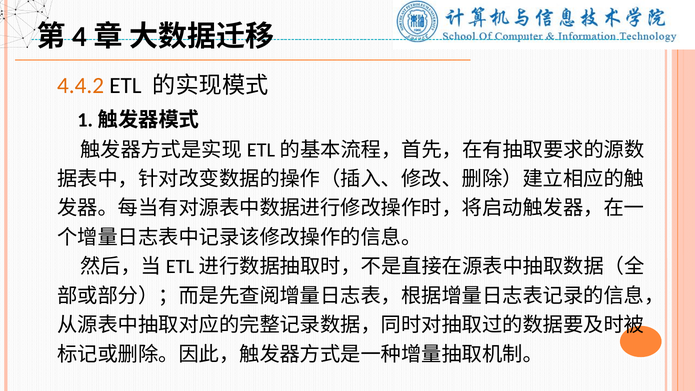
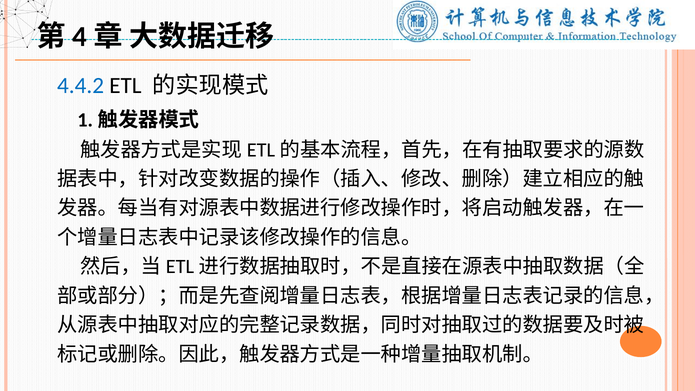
4.4.2 colour: orange -> blue (81, 86)
